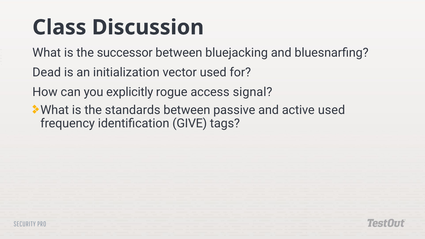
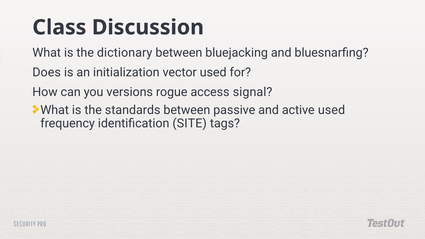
successor: successor -> dictionary (125, 53)
Dead: Dead -> Does (47, 73)
explicitly: explicitly -> versions (130, 92)
GIVE: GIVE -> SITE (190, 123)
